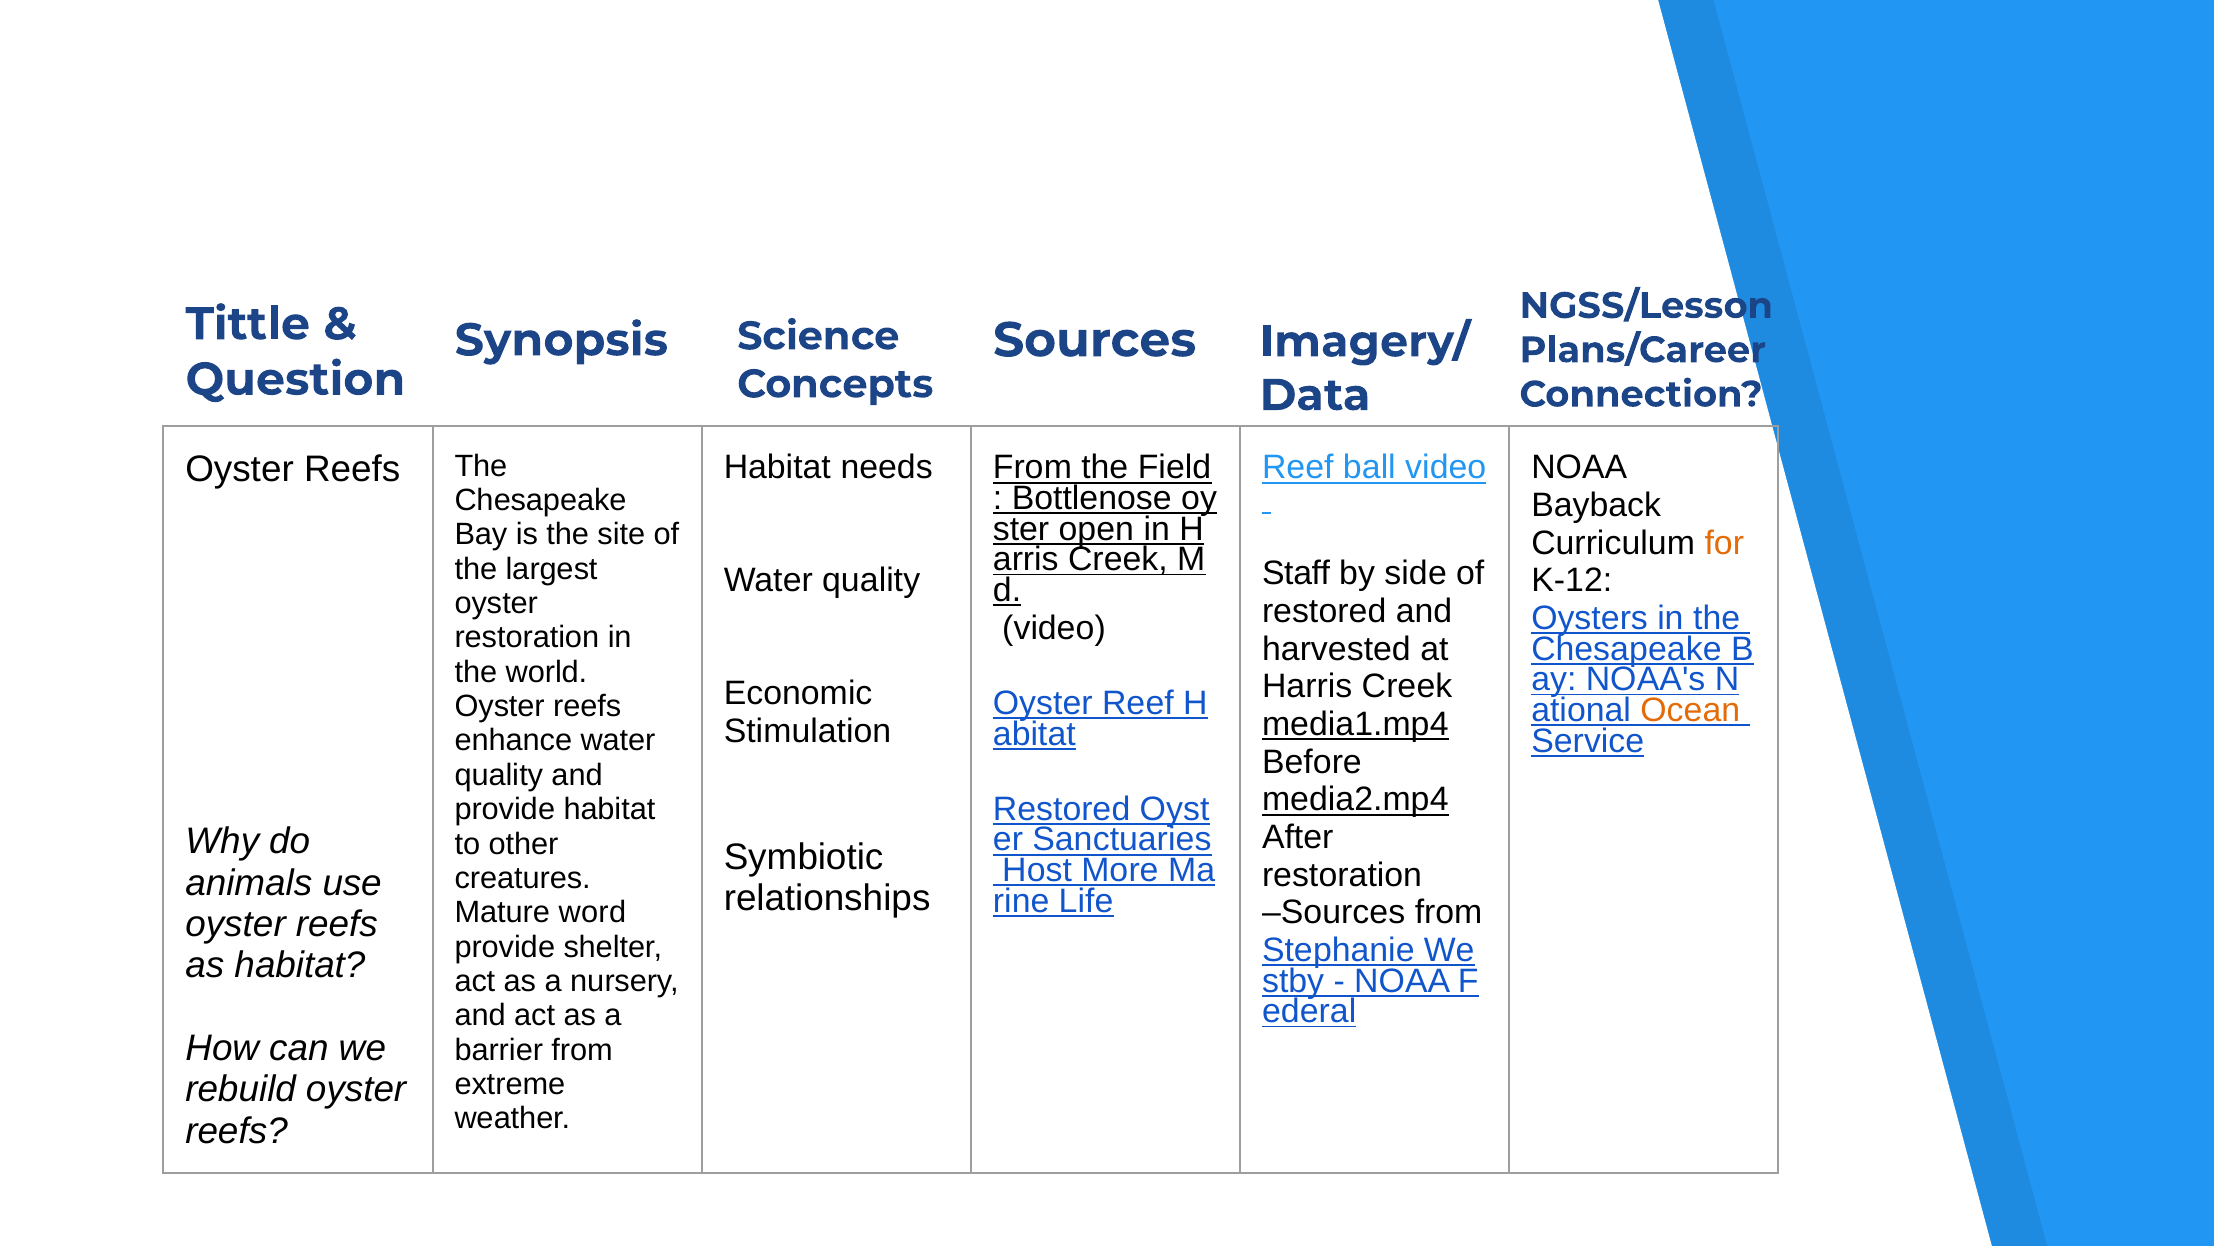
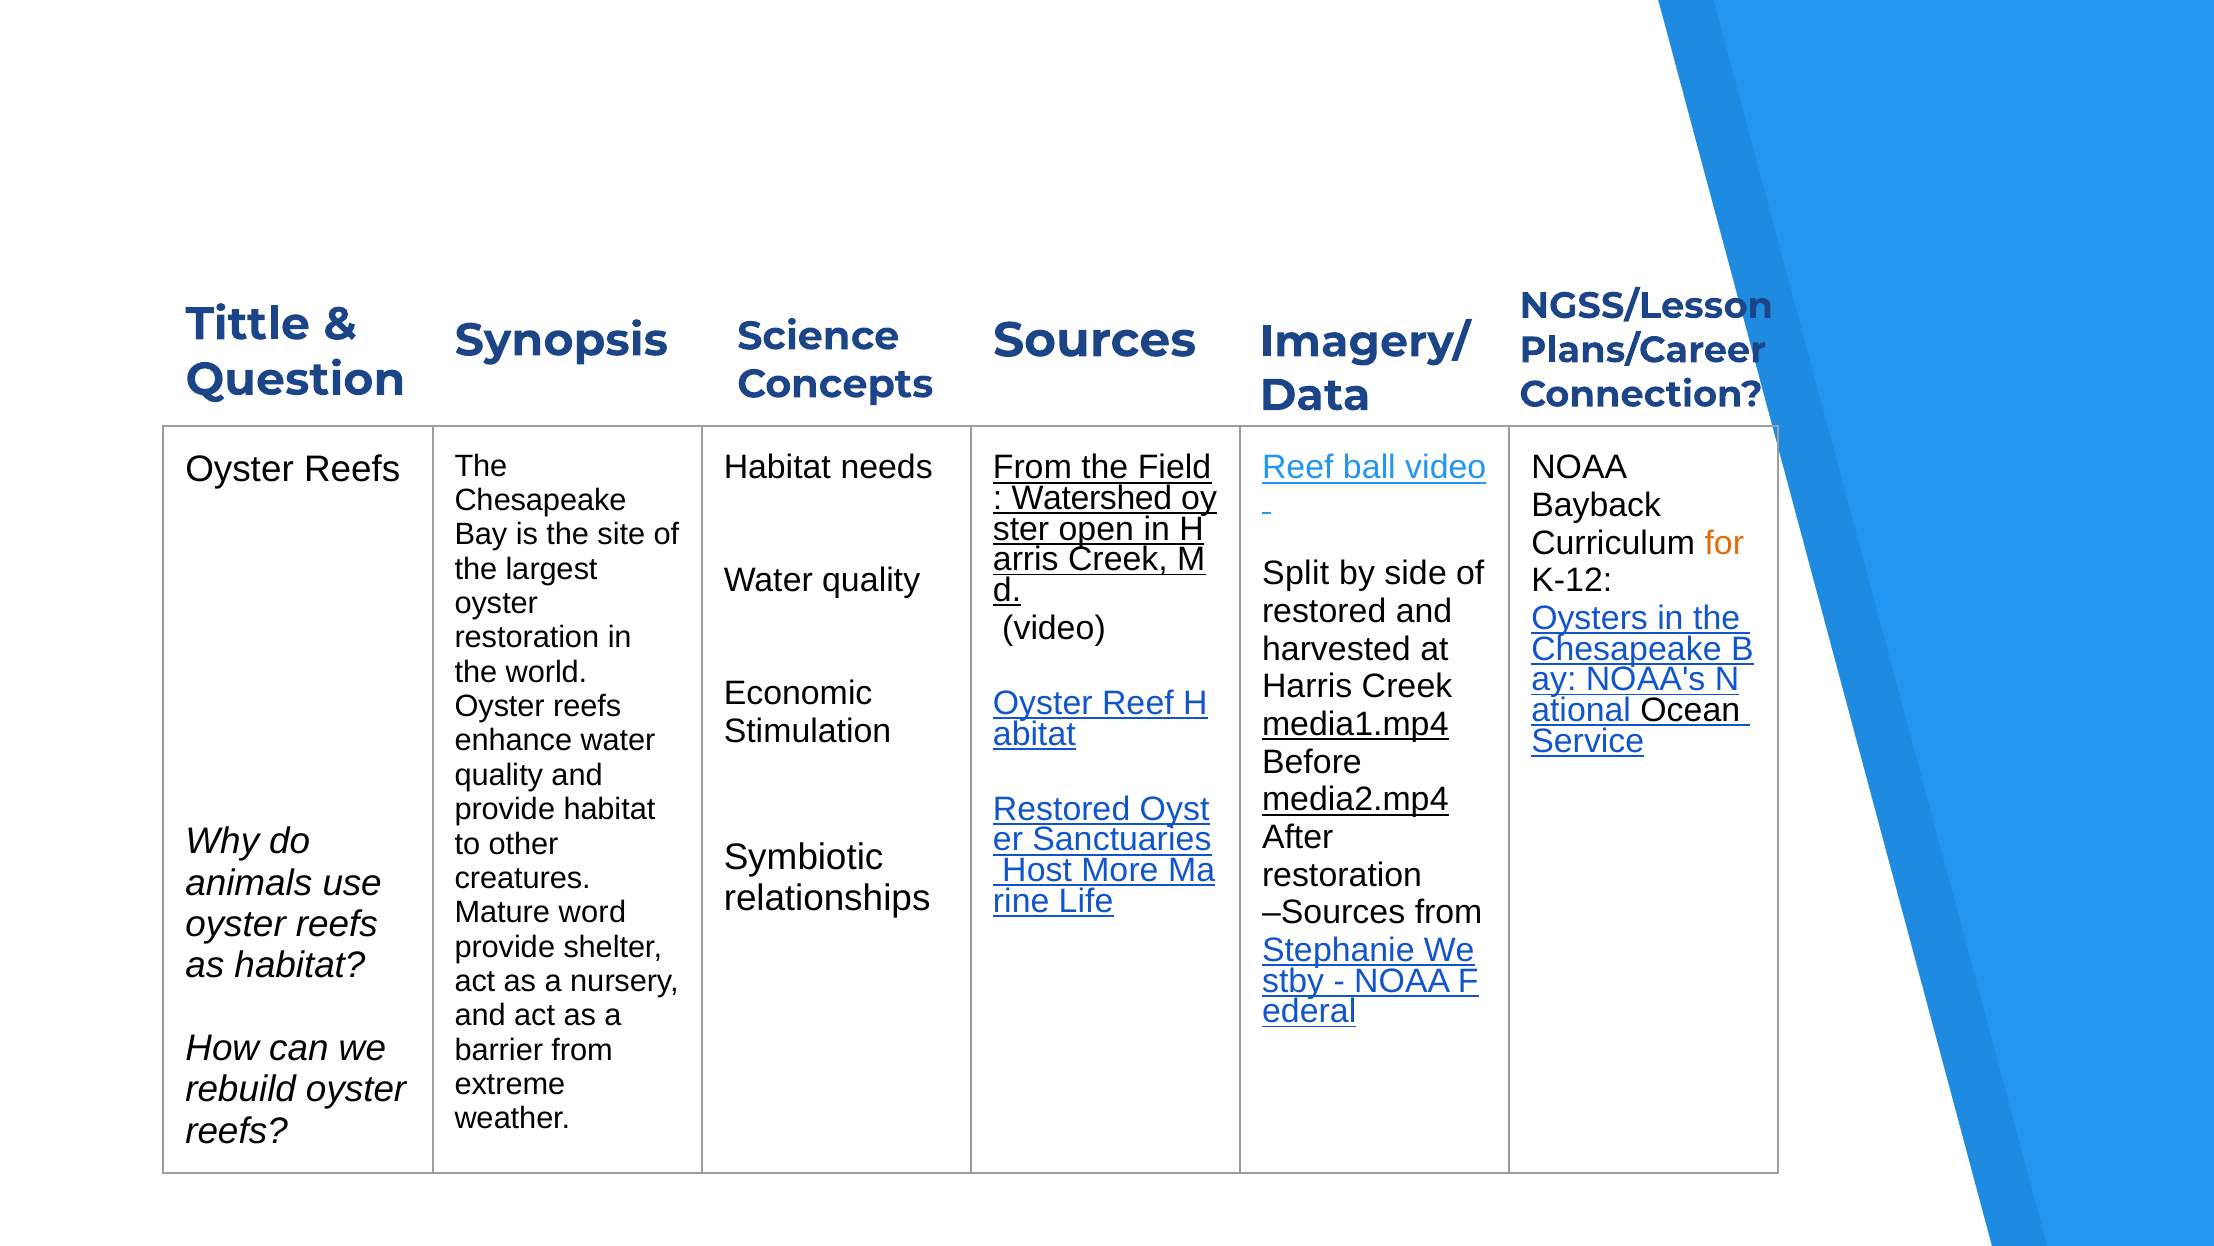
Bottlenose: Bottlenose -> Watershed (1092, 498)
Staff: Staff -> Split (1296, 573)
Ocean colour: orange -> black (1690, 710)
